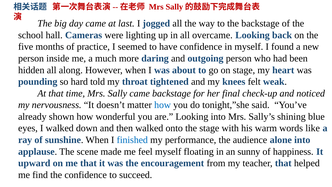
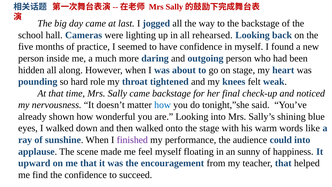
overcame: overcame -> rehearsed (212, 35)
told: told -> role (98, 82)
finished colour: blue -> purple (132, 140)
alone: alone -> could (281, 140)
